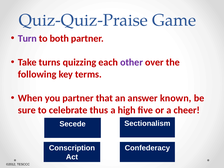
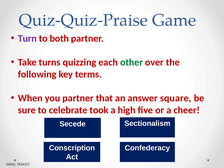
other colour: purple -> green (132, 62)
known: known -> square (176, 98)
thus: thus -> took (99, 110)
